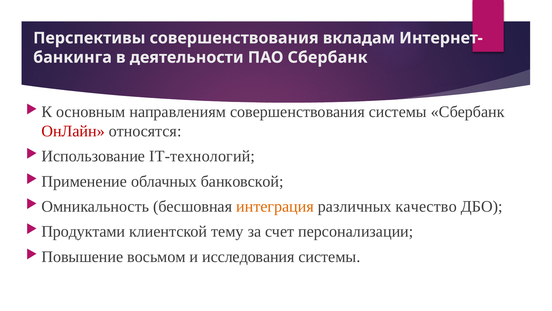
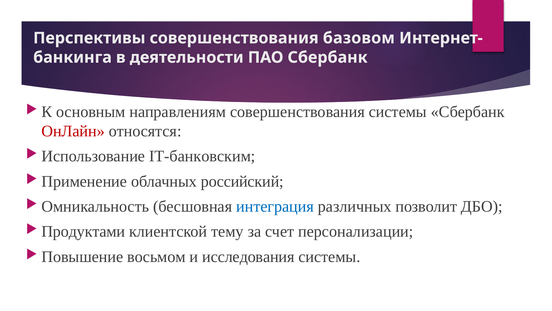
вкладам: вкладам -> базовом (359, 38)
IT-технологий: IT-технологий -> IT-банковским (202, 156)
банковской: банковской -> российский (242, 181)
интеграция colour: orange -> blue (275, 206)
качество: качество -> позволит (426, 206)
